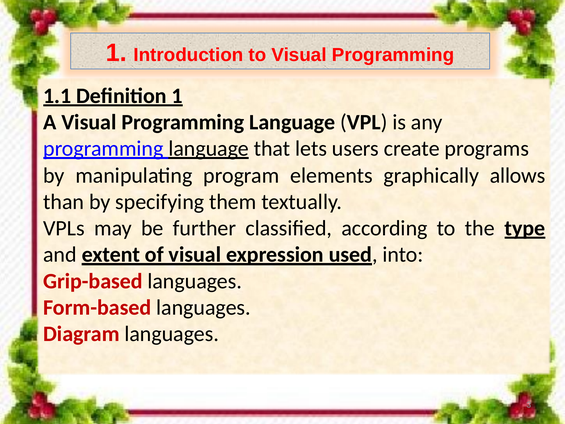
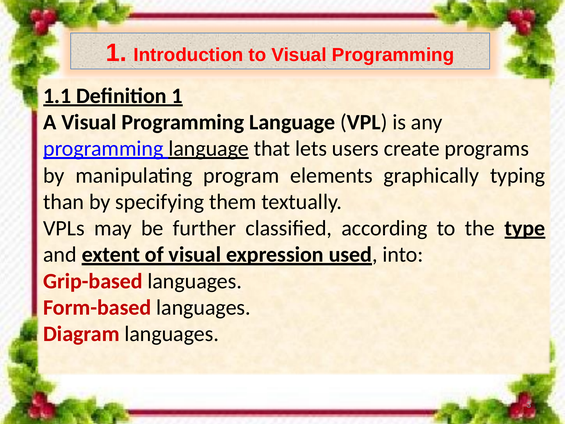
allows: allows -> typing (518, 175)
